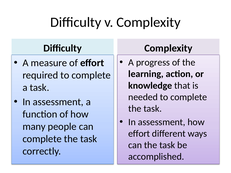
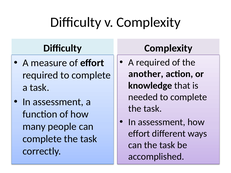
A progress: progress -> required (153, 63)
learning: learning -> another (146, 74)
